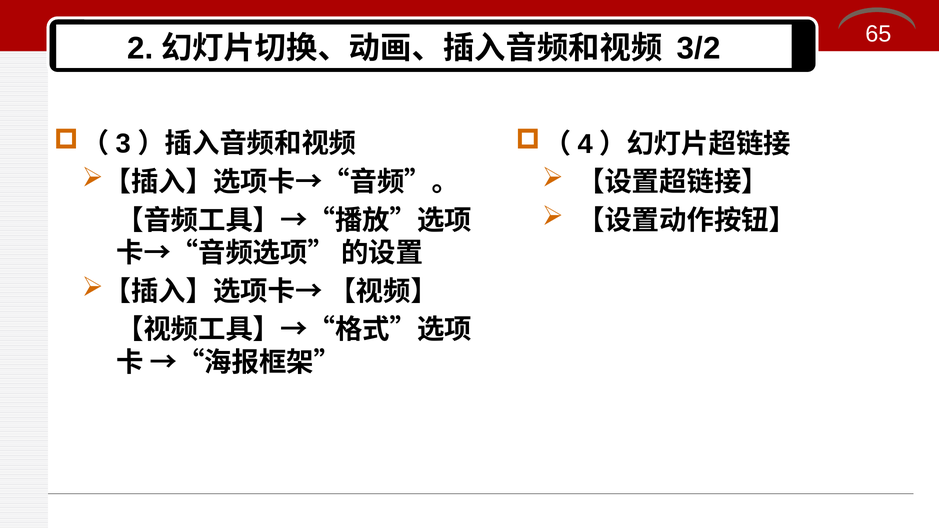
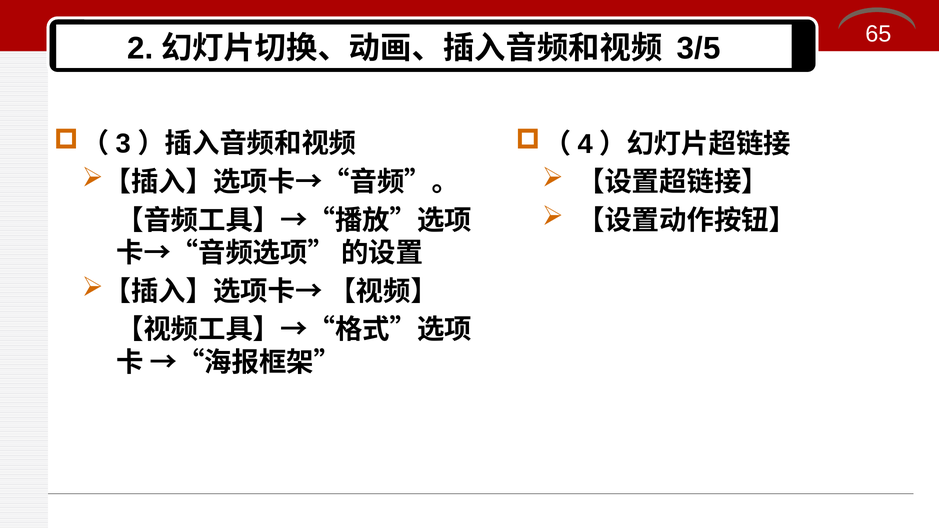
3/2: 3/2 -> 3/5 (699, 48)
